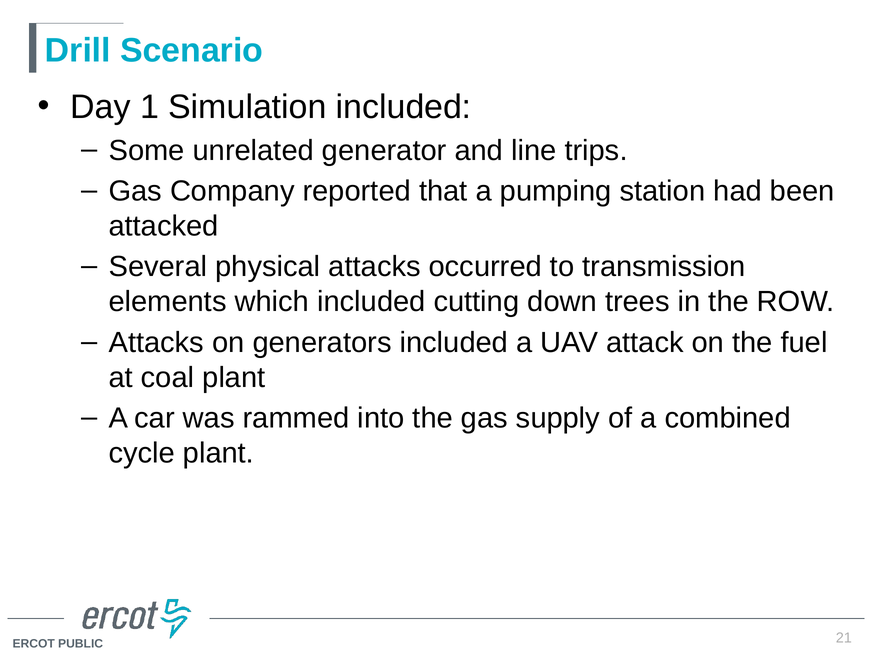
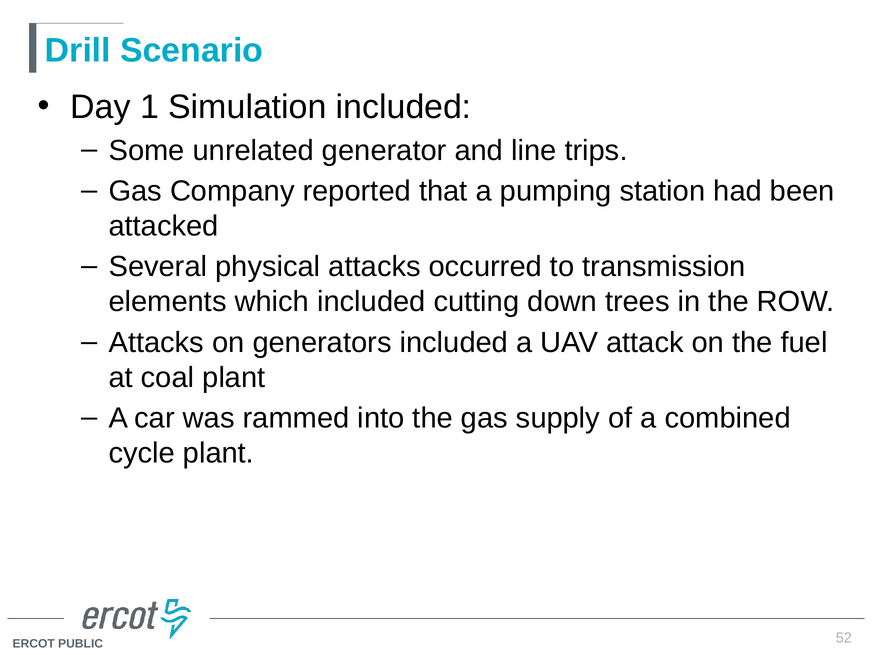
21: 21 -> 52 (844, 638)
